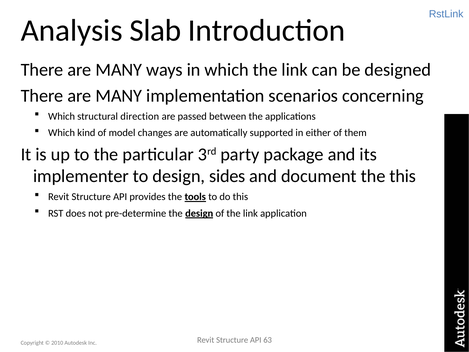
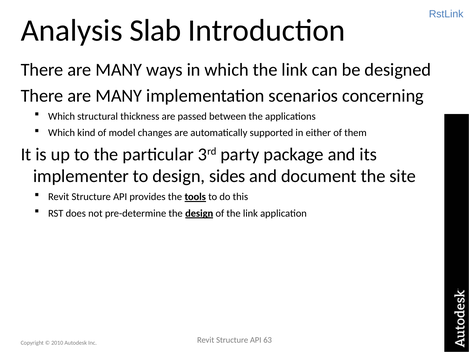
direction: direction -> thickness (140, 116)
the this: this -> site (403, 176)
